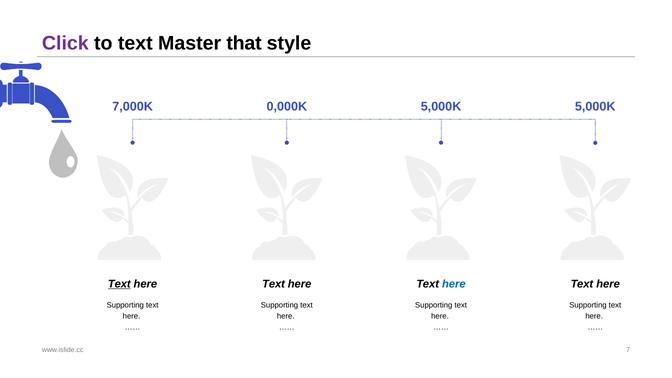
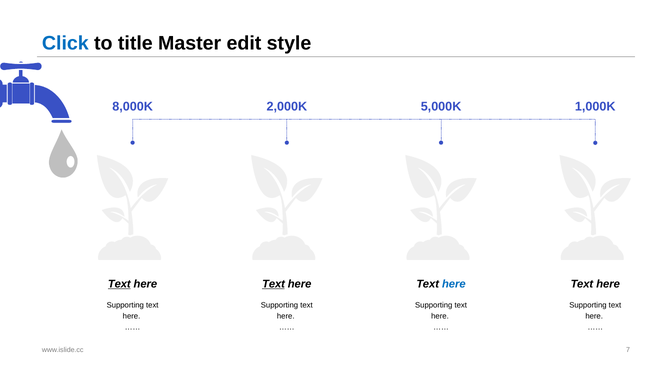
Click colour: purple -> blue (65, 43)
to text: text -> title (135, 43)
that: that -> edit (244, 43)
7,000K: 7,000K -> 8,000K (133, 107)
0,000K: 0,000K -> 2,000K (287, 107)
5,000K: 5,000K -> 1,000K (595, 107)
Text underline: none -> present (274, 284)
